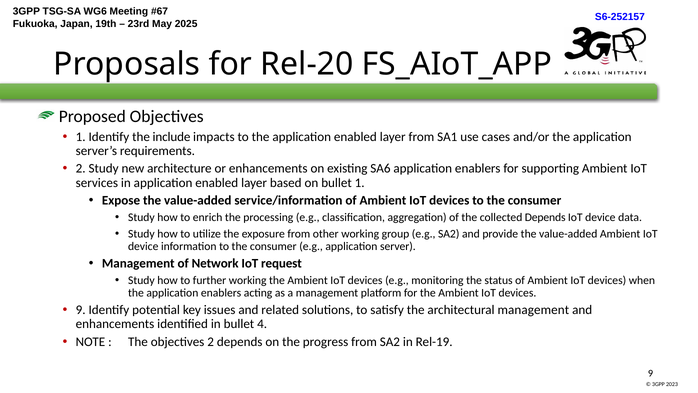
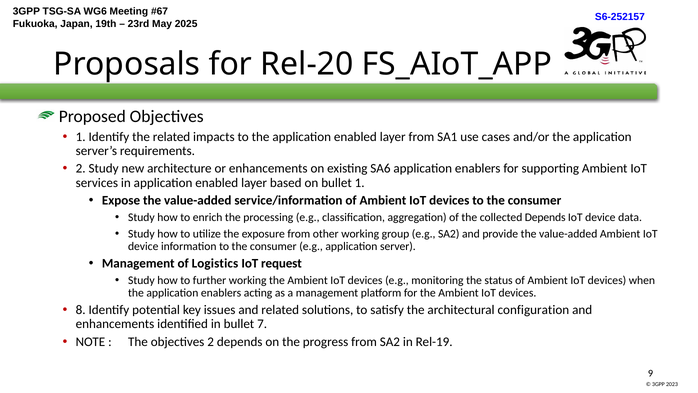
the include: include -> related (172, 137)
Network: Network -> Logistics (215, 263)
9: 9 -> 8 (81, 310)
architectural management: management -> configuration (533, 310)
4: 4 -> 7 (262, 324)
